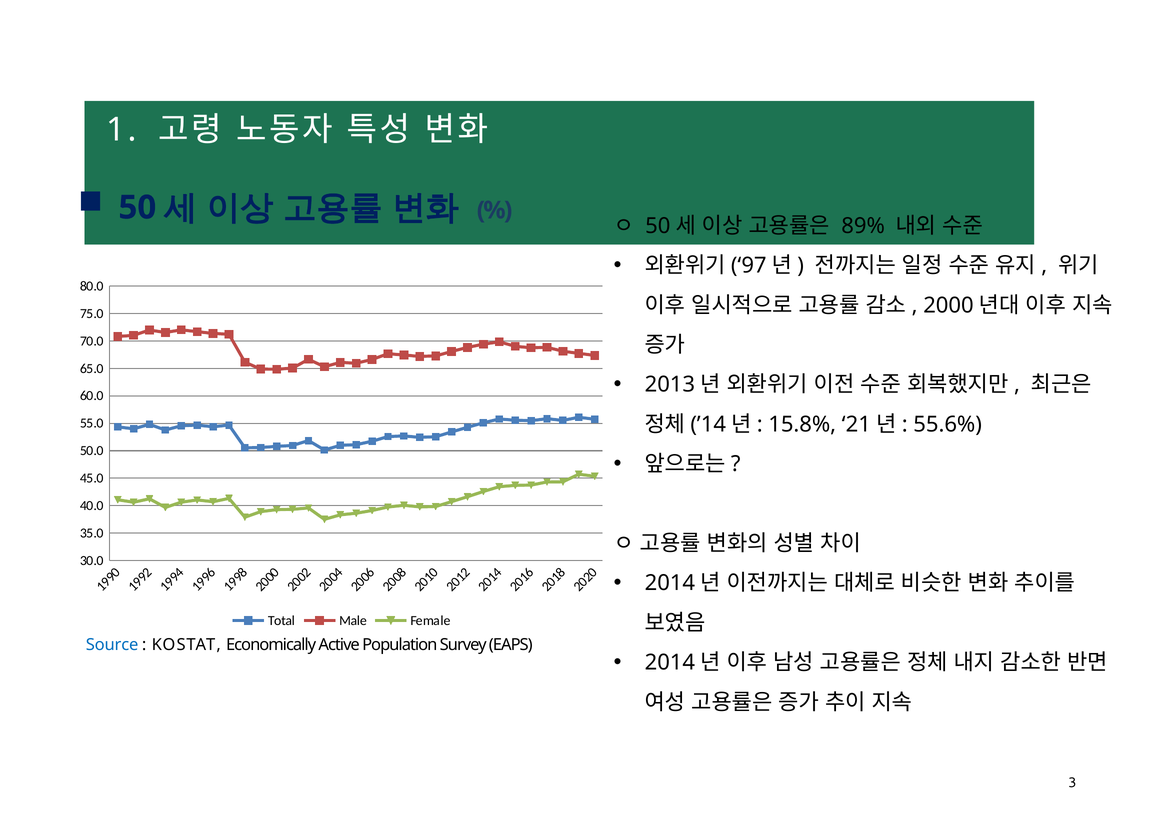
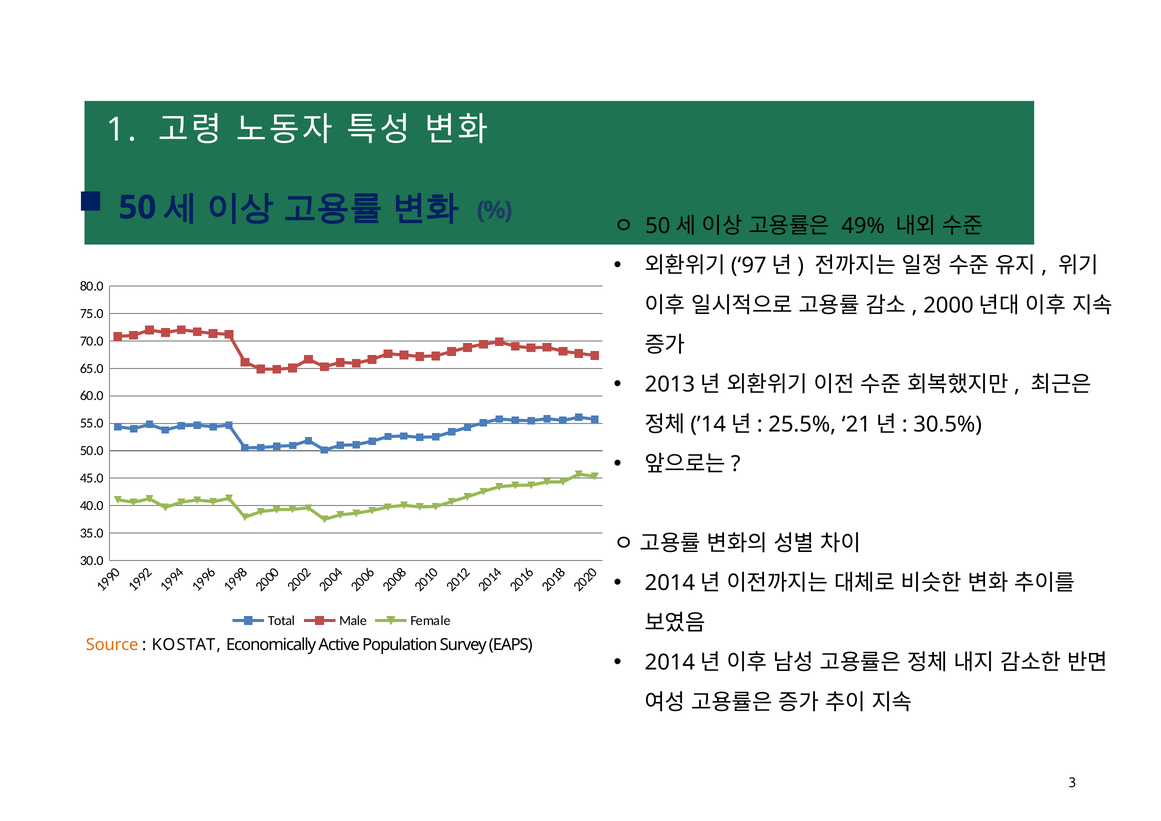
89%: 89% -> 49% (863, 226)
15.8%: 15.8% -> 25.5% (802, 425)
55.6%: 55.6% -> 30.5% (948, 425)
Source colour: blue -> orange (112, 645)
